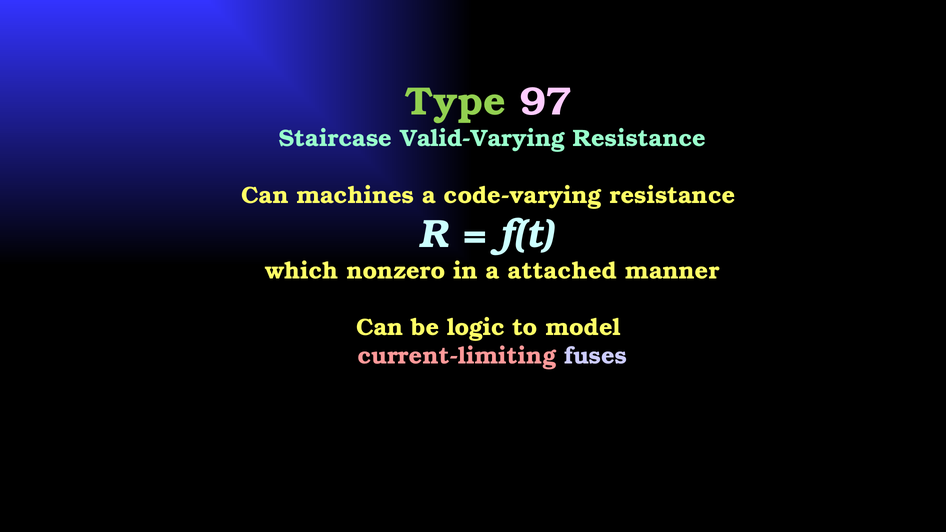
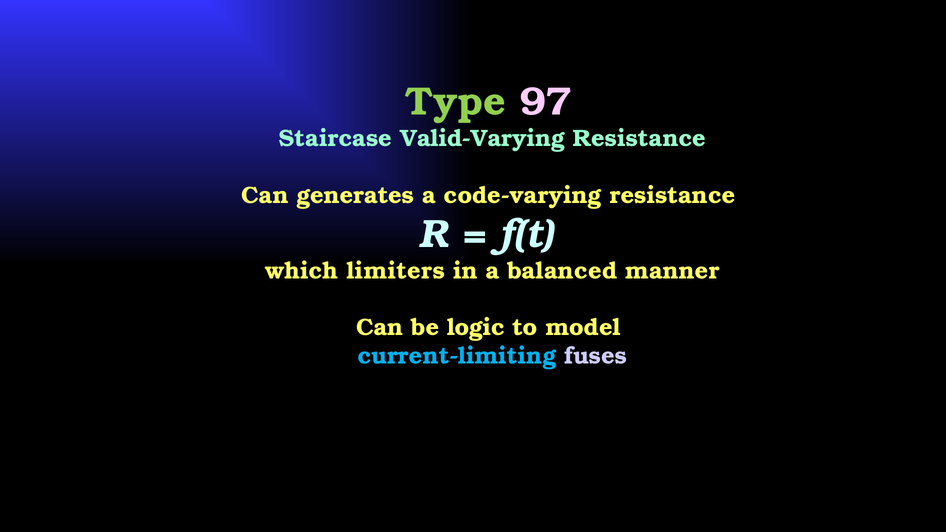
machines: machines -> generates (355, 195)
nonzero: nonzero -> limiters (396, 271)
attached: attached -> balanced (562, 271)
current-limiting colour: pink -> light blue (457, 356)
